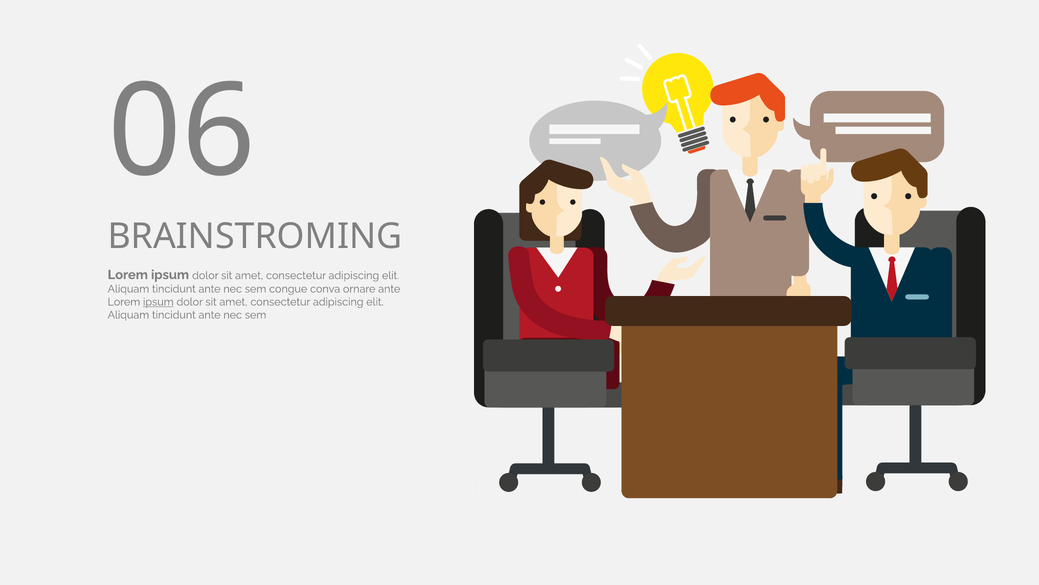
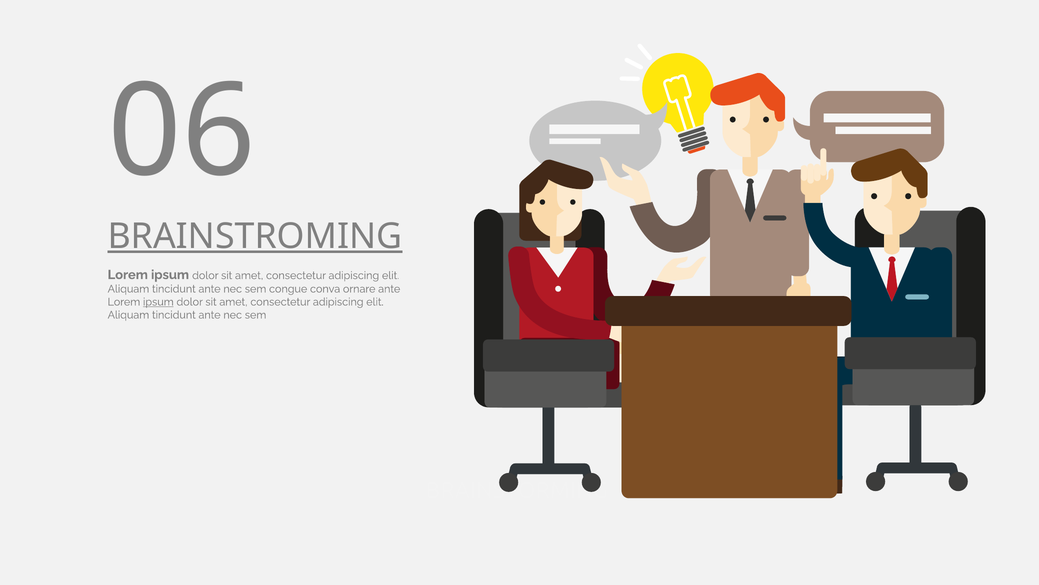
BRAINSTROMING underline: none -> present (255, 236)
